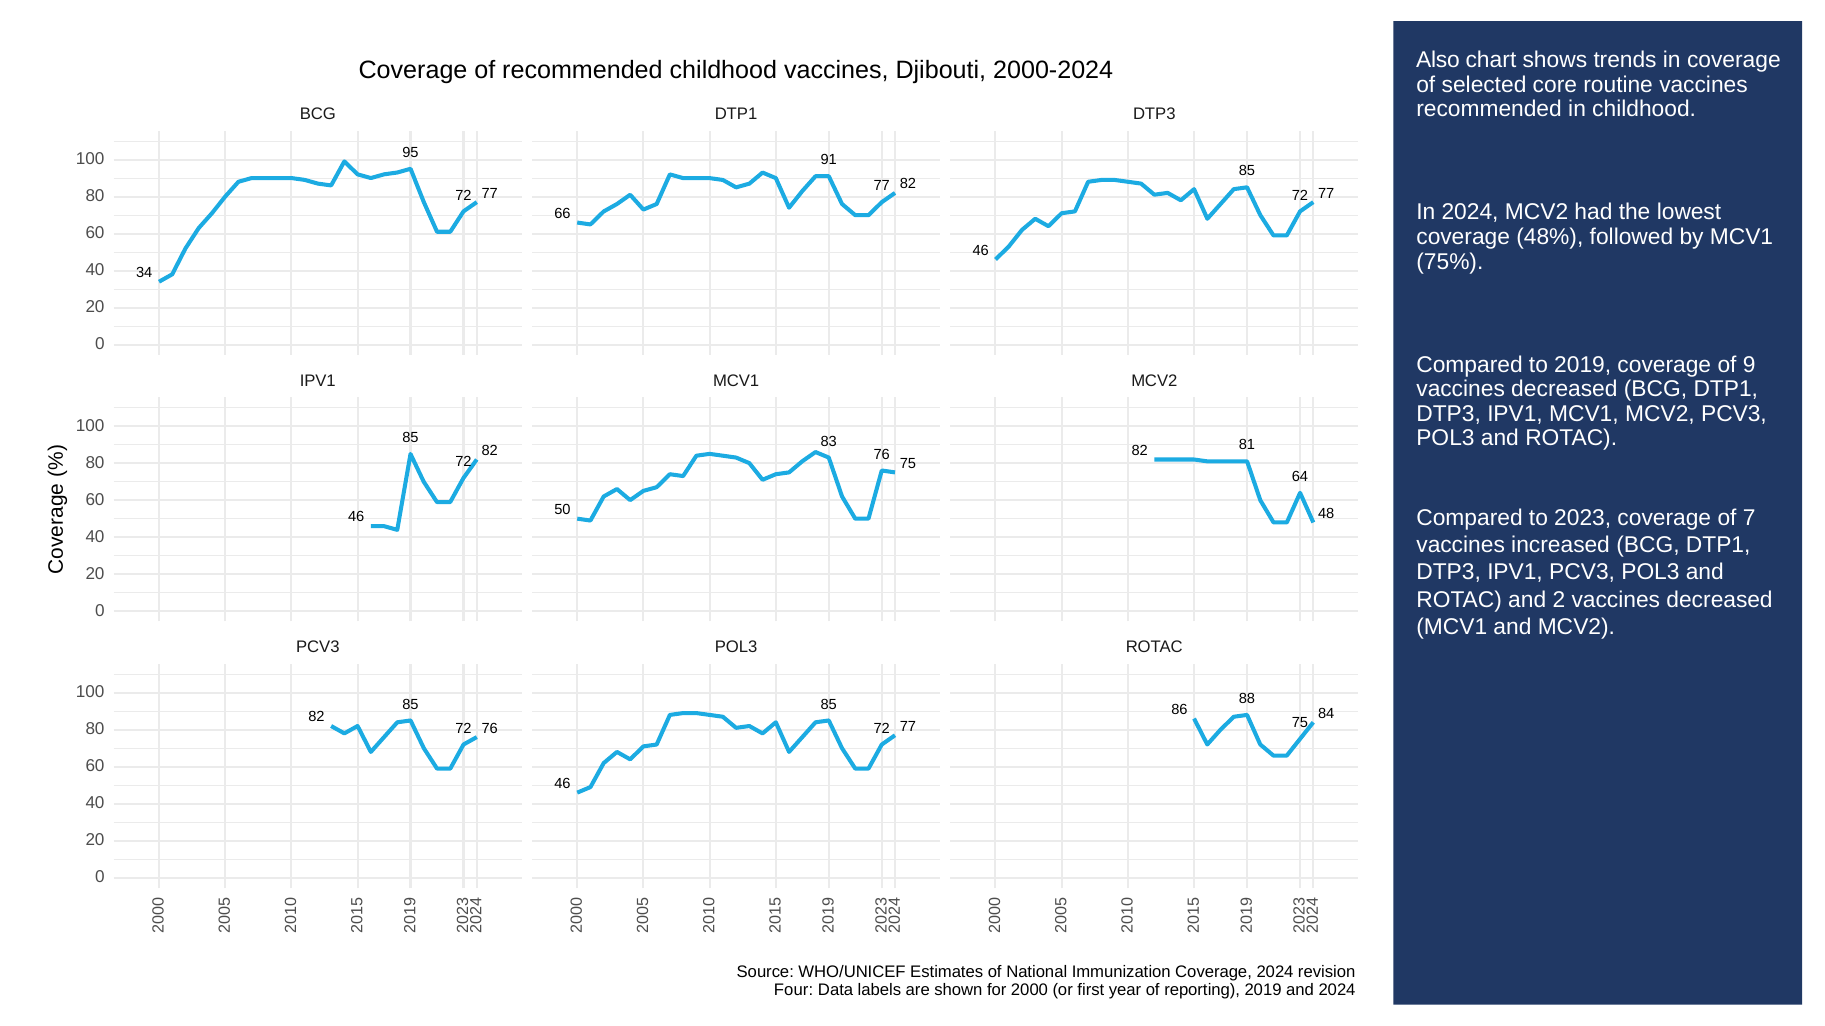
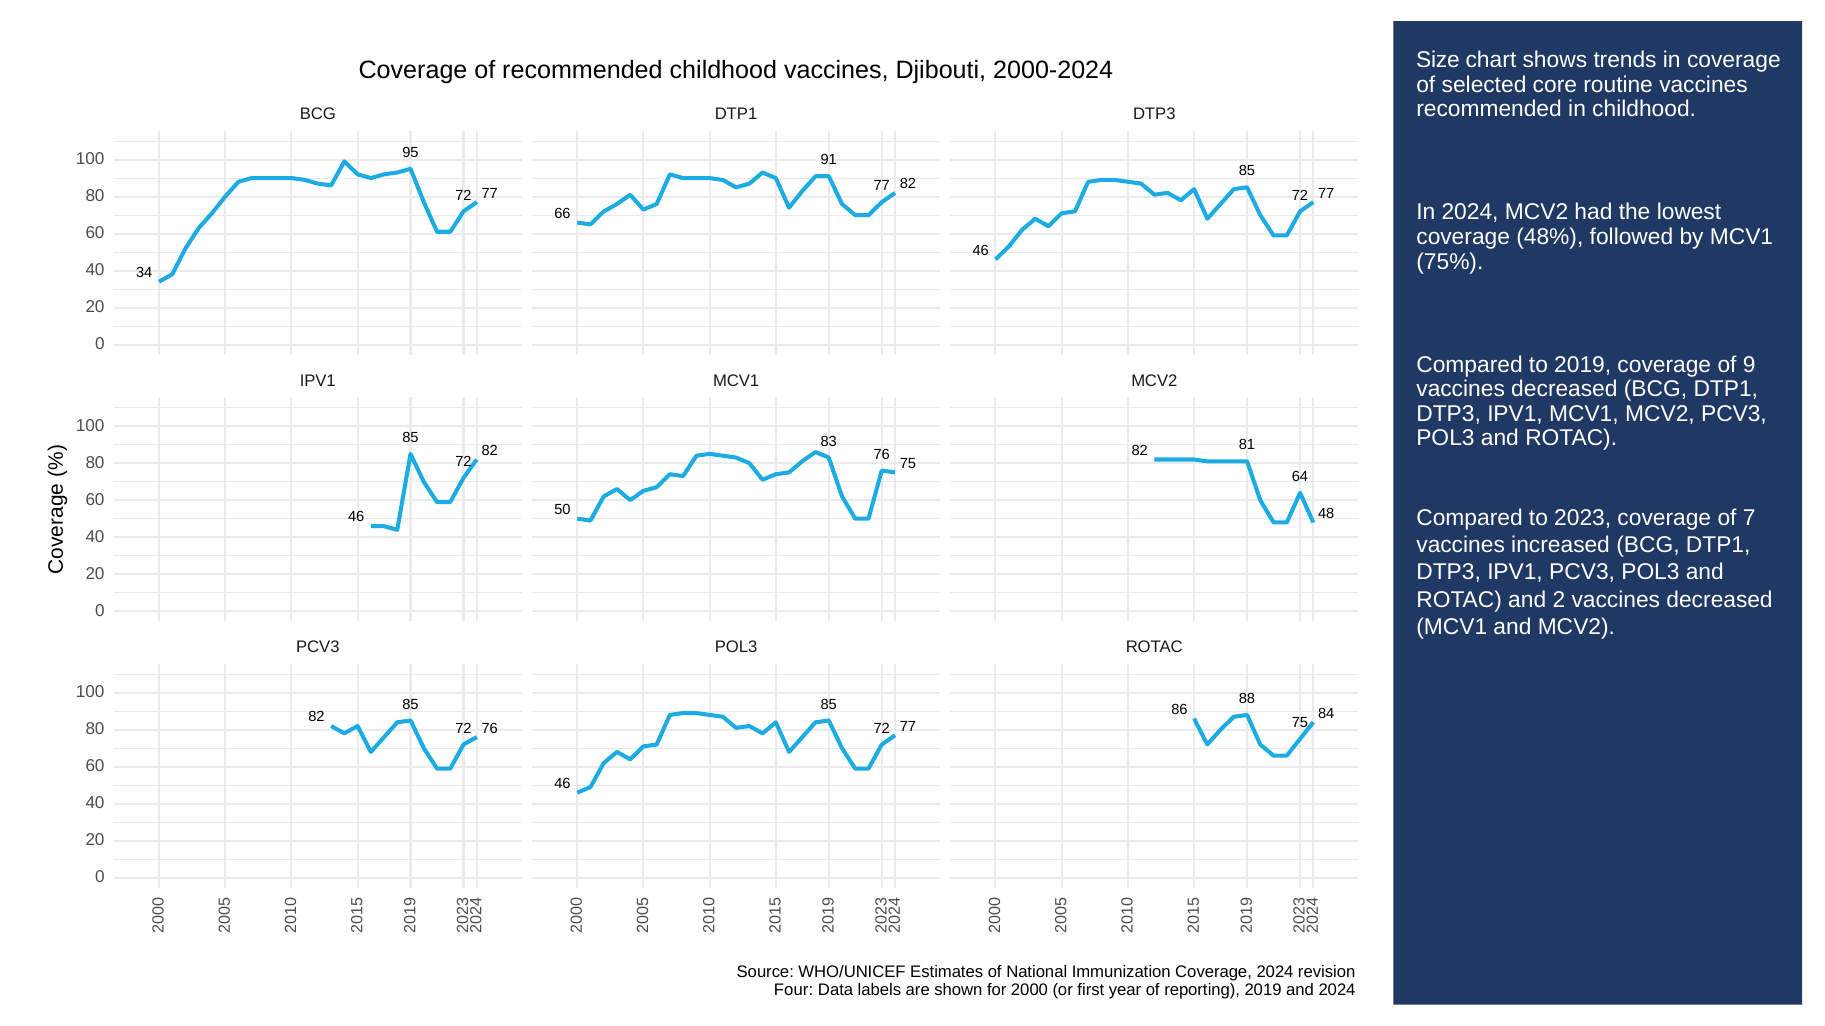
Also: Also -> Size (1438, 60)
